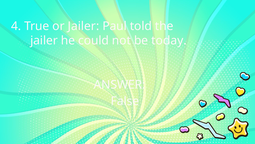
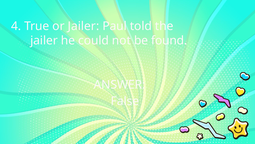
today: today -> found (169, 40)
